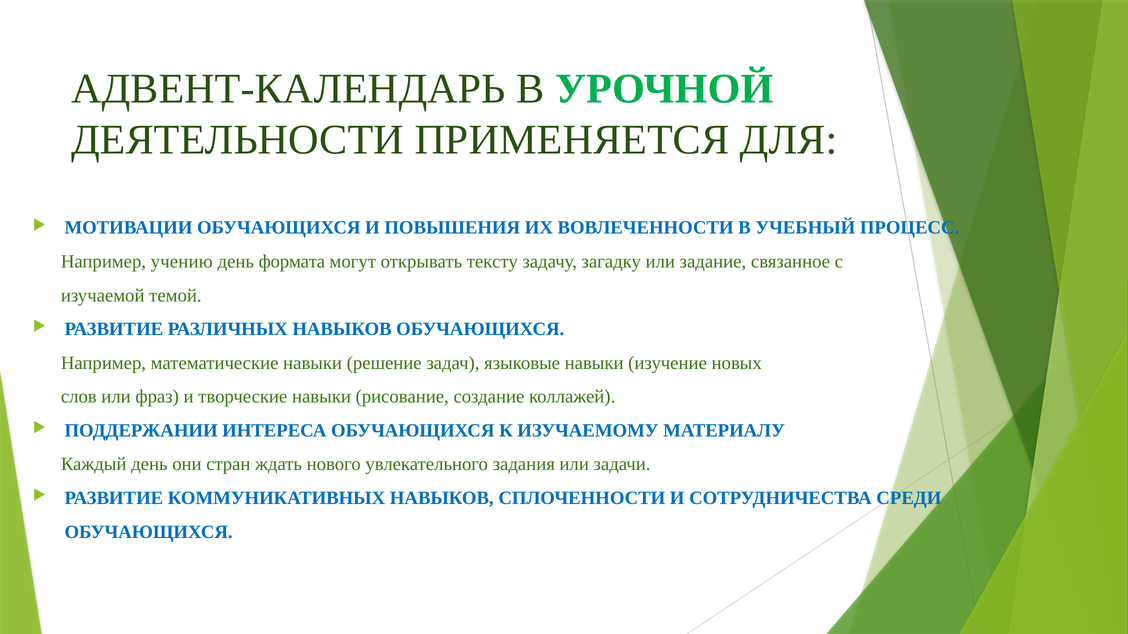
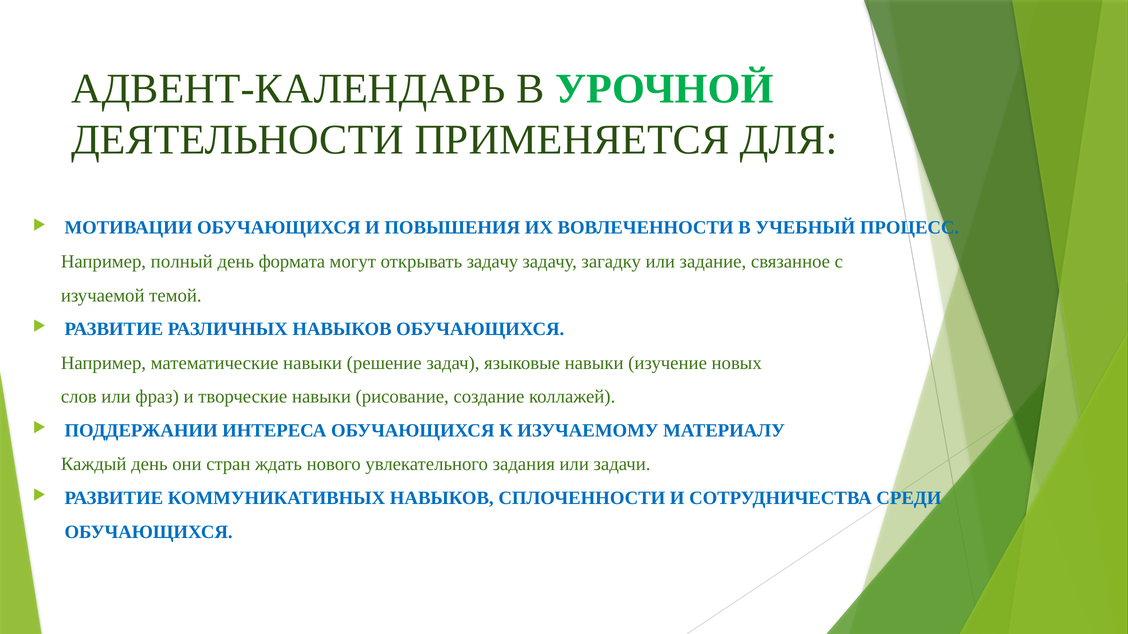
учению: учению -> полный (182, 262)
открывать тексту: тексту -> задачу (492, 262)
